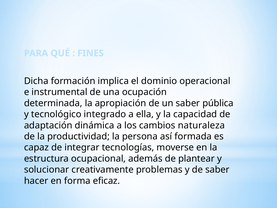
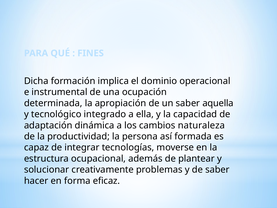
pública: pública -> aquella (218, 103)
